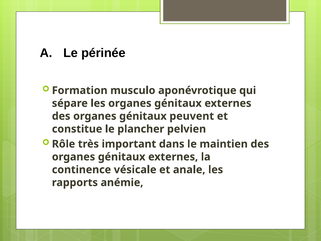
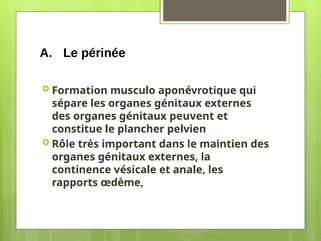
anémie: anémie -> œdème (122, 182)
